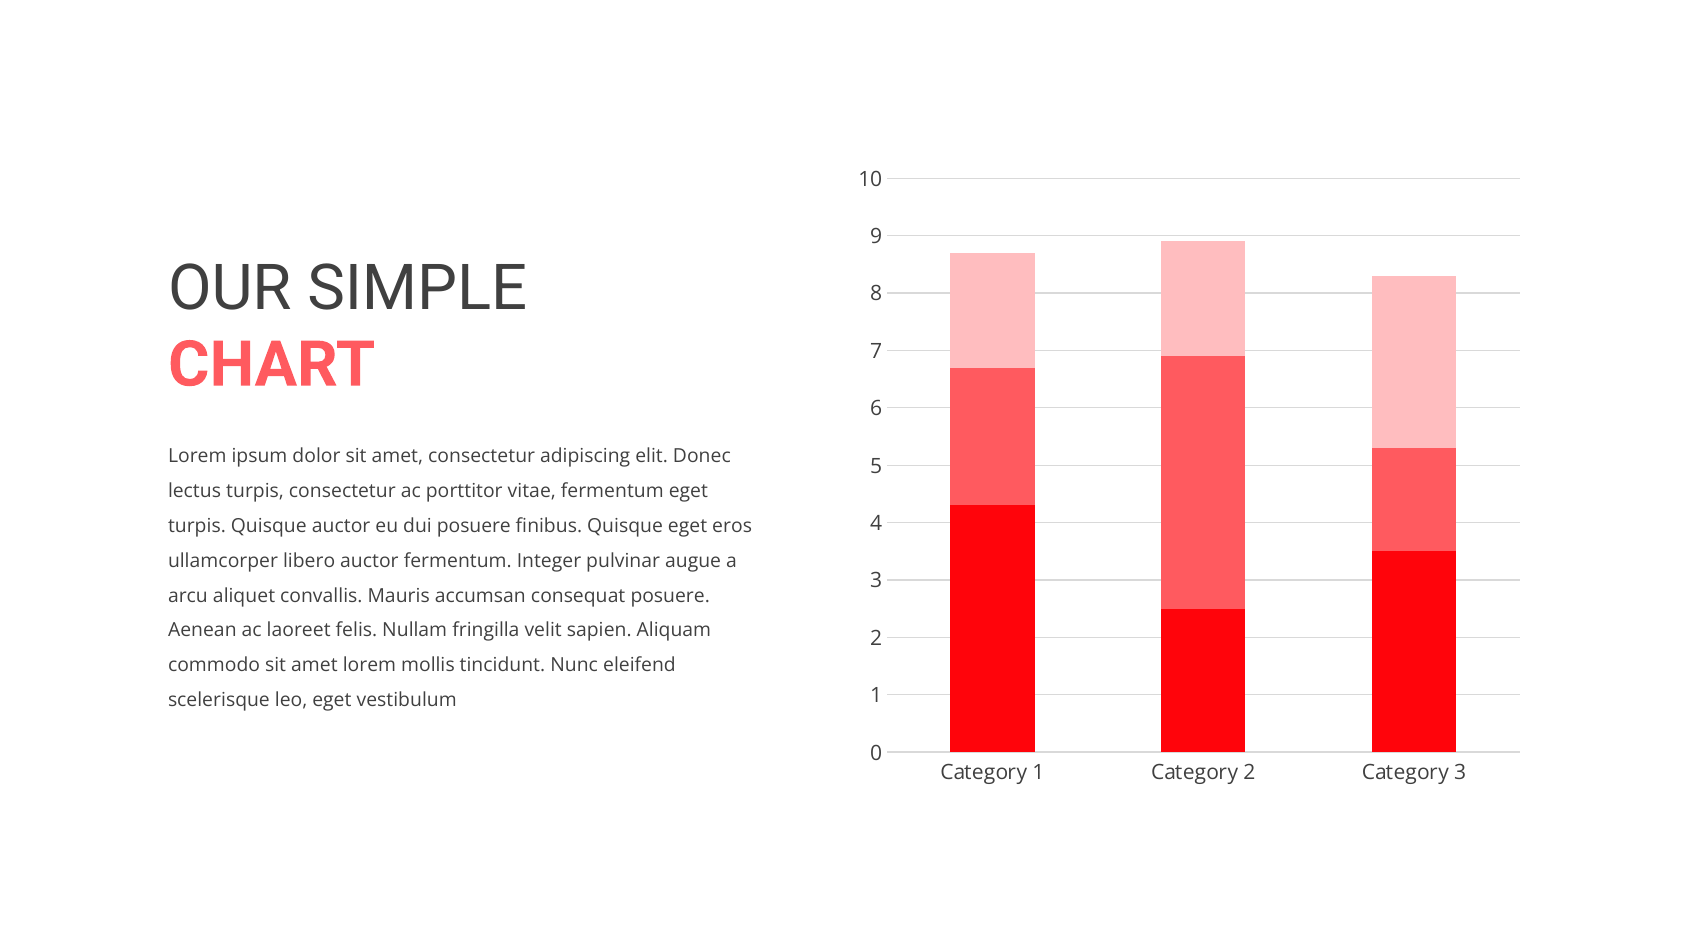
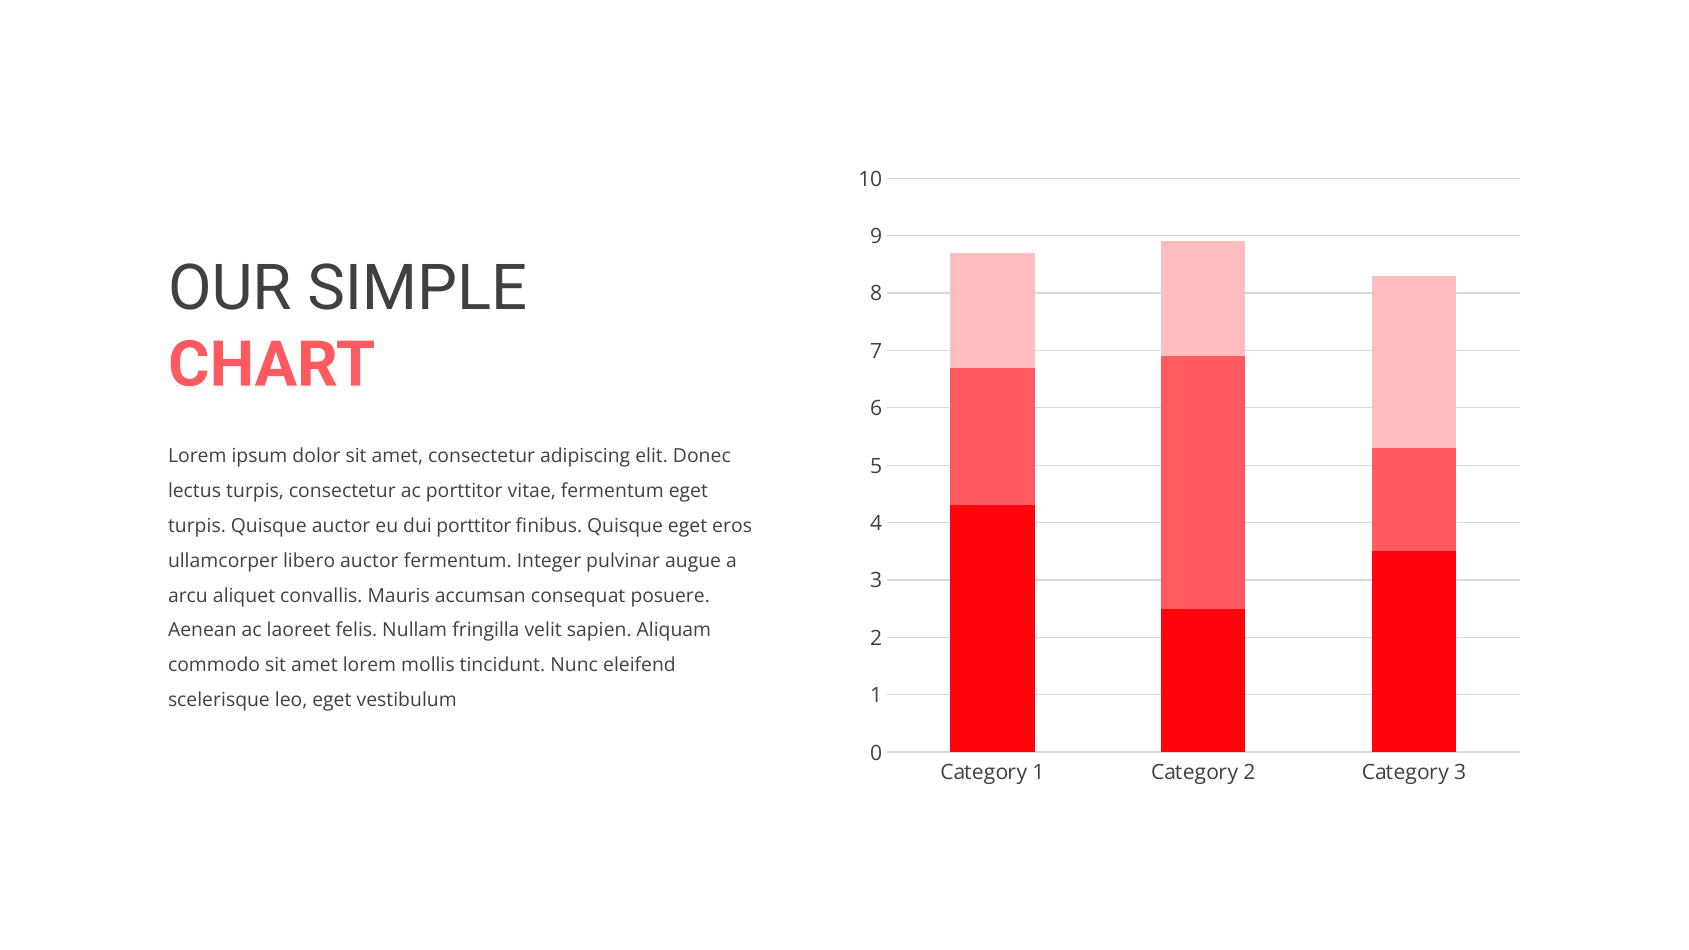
dui posuere: posuere -> porttitor (474, 526)
